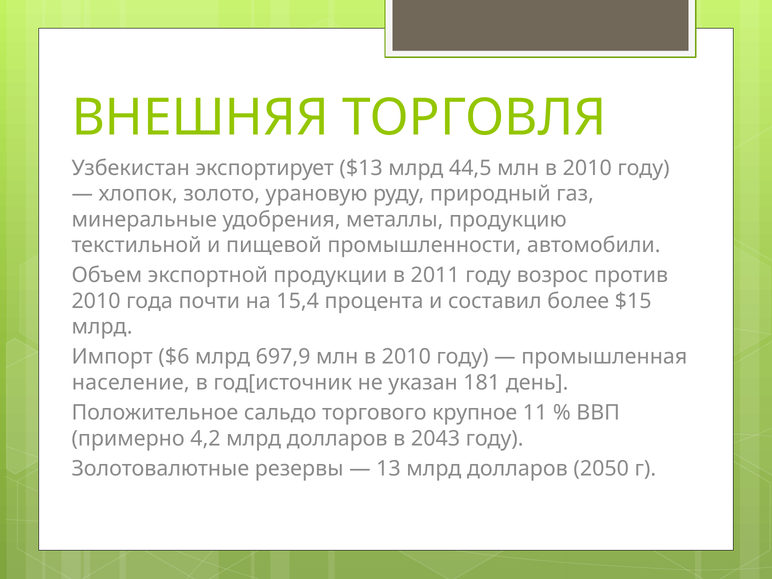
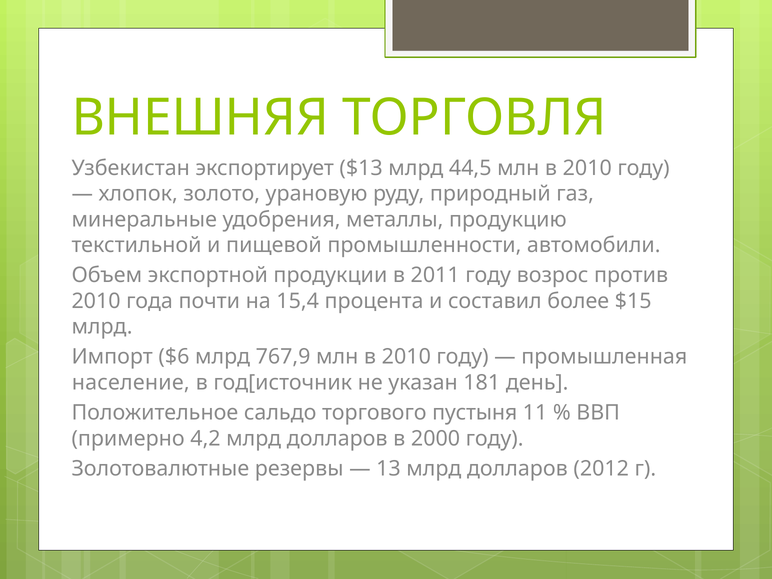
697,9: 697,9 -> 767,9 (283, 357)
крупное: крупное -> пустыня (475, 413)
2043: 2043 -> 2000 (436, 439)
2050: 2050 -> 2012 (601, 469)
